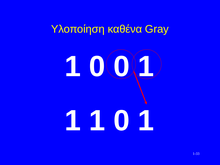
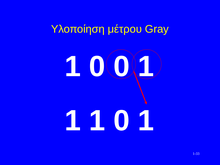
καθένα: καθένα -> μέτρου (125, 29)
